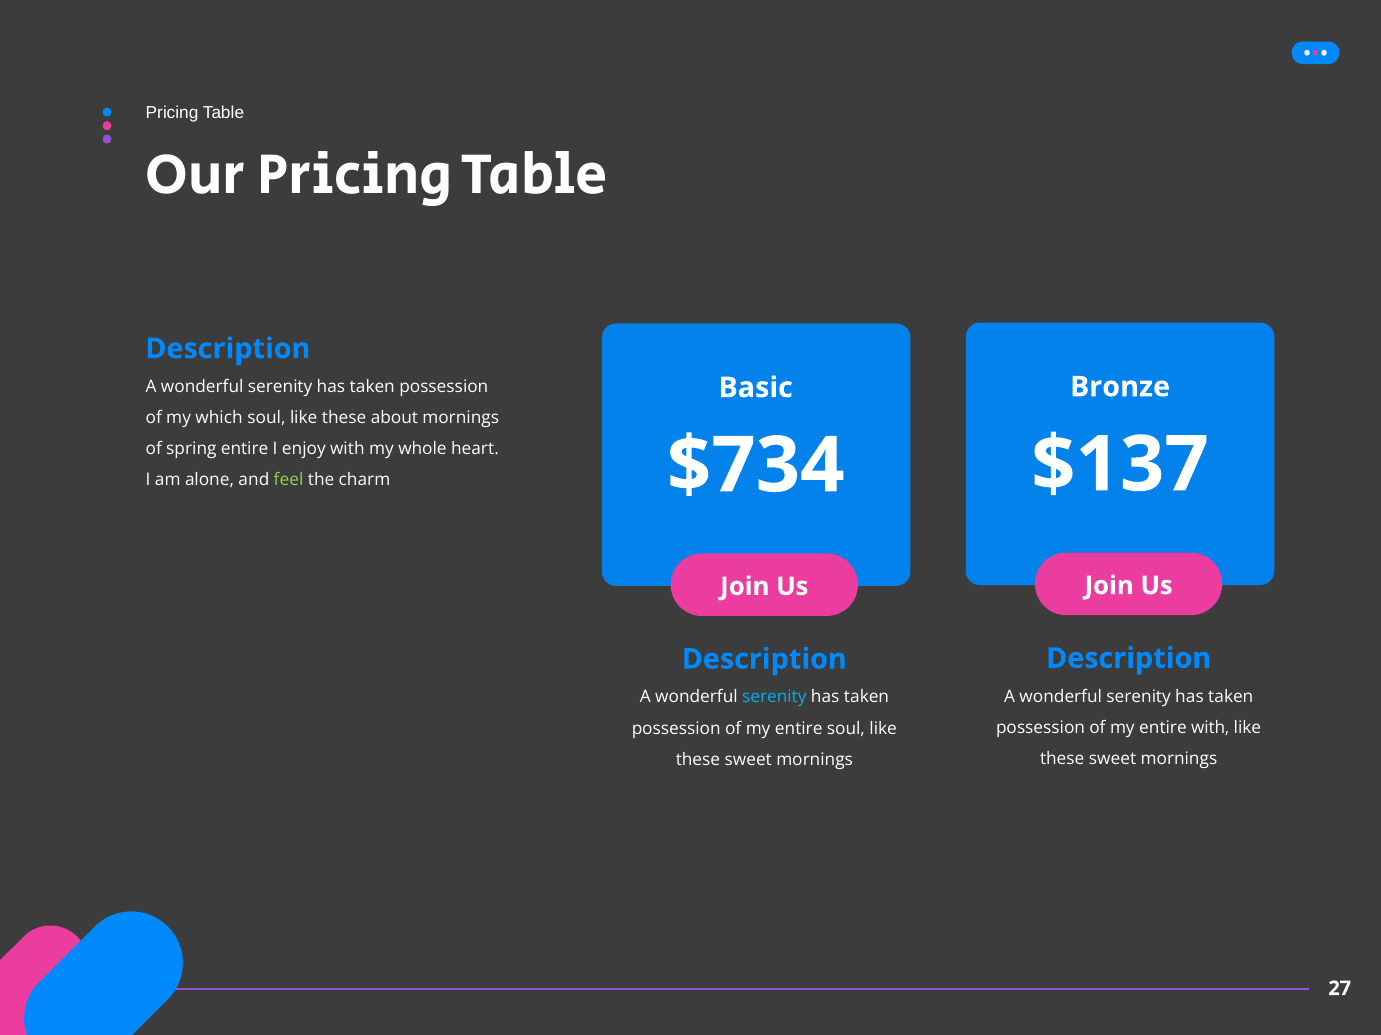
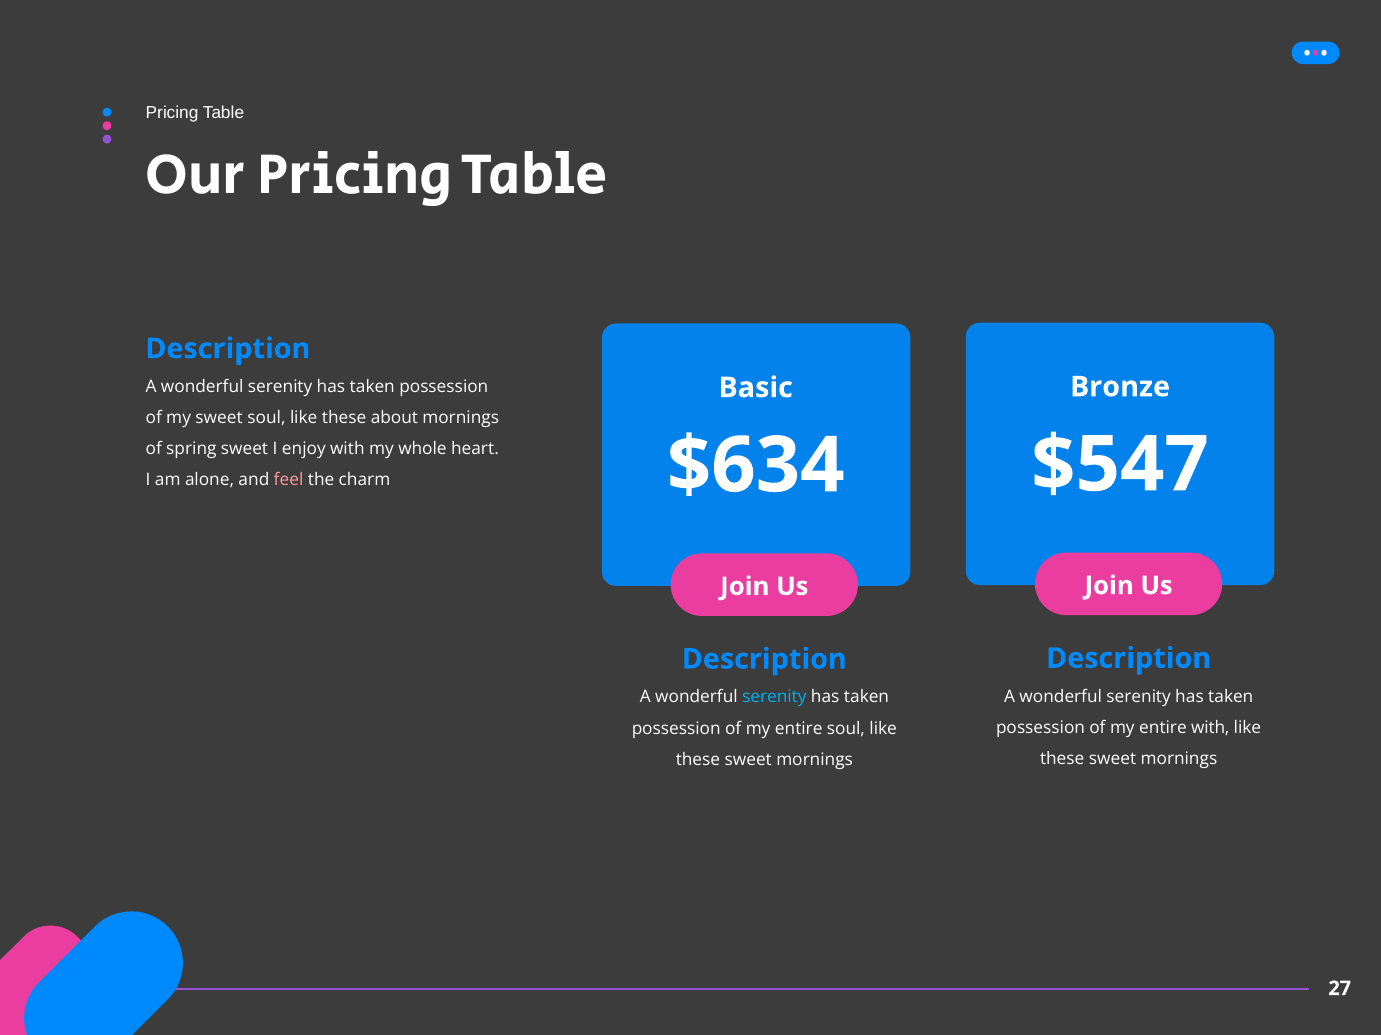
my which: which -> sweet (219, 418)
$137: $137 -> $547 (1120, 465)
$734: $734 -> $634 (756, 466)
spring entire: entire -> sweet (245, 449)
feel colour: light green -> pink (289, 480)
